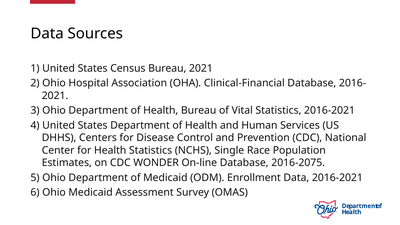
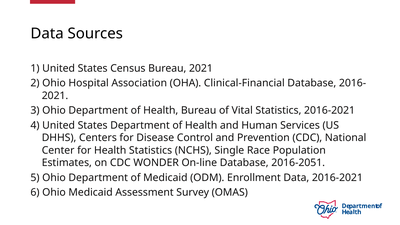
2016-2075: 2016-2075 -> 2016-2051 (298, 163)
